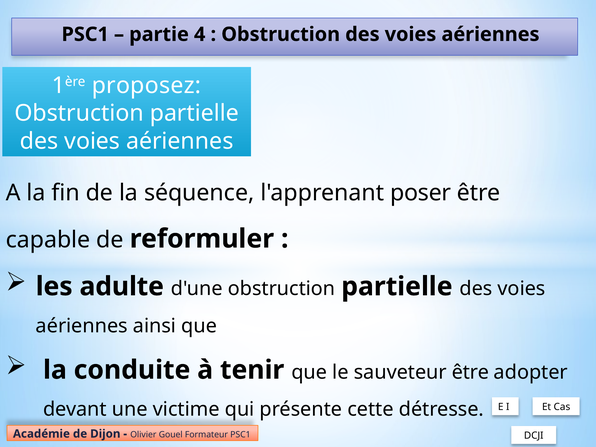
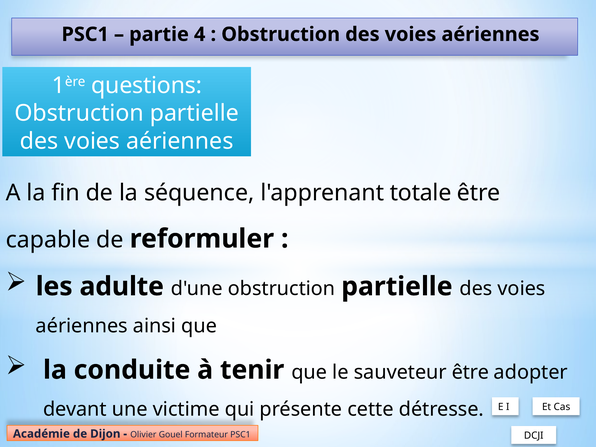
proposez: proposez -> questions (147, 85)
poser: poser -> totale (421, 193)
